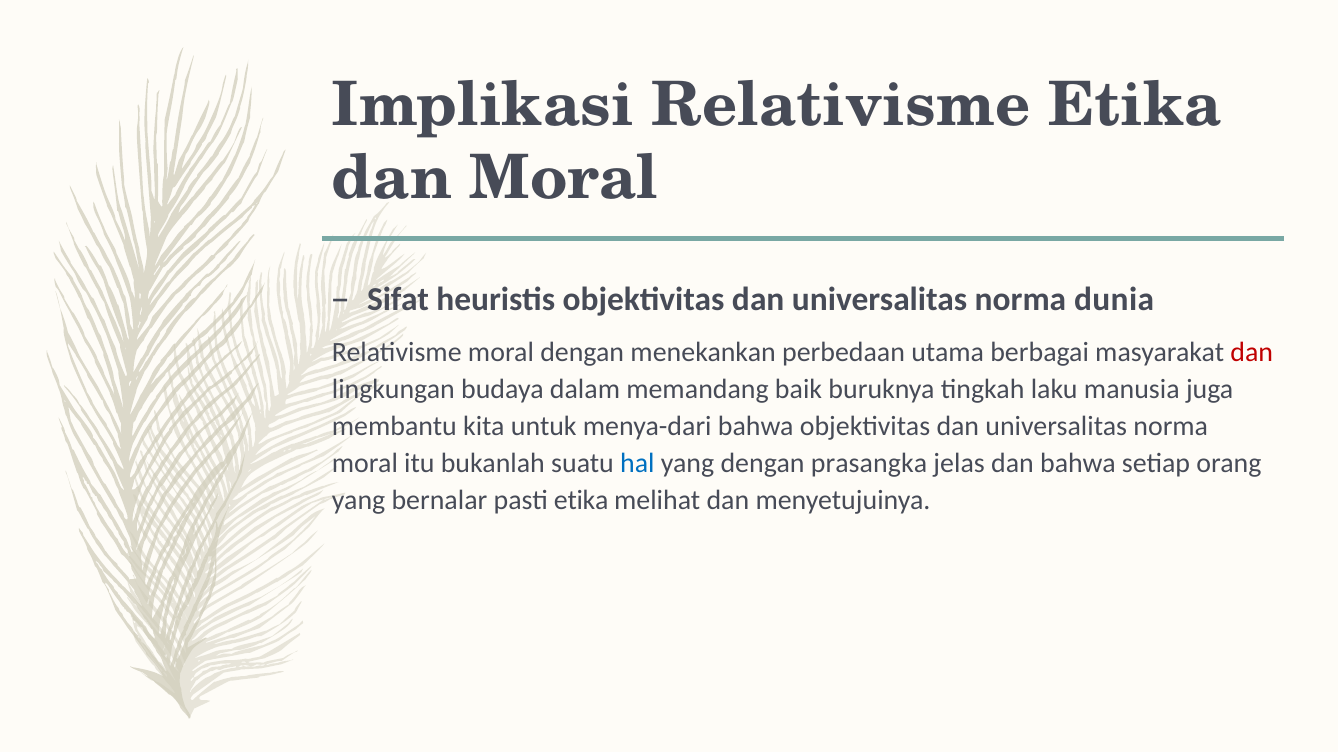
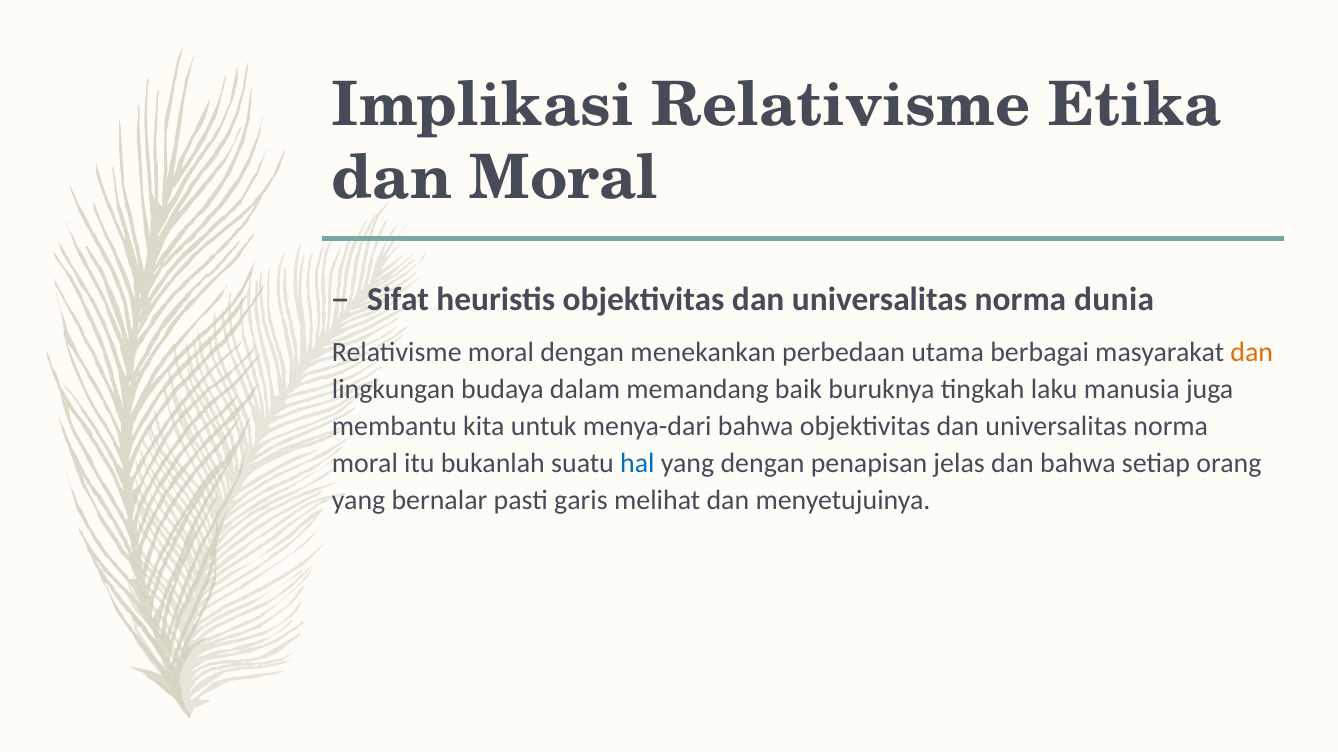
dan colour: red -> orange (1252, 352)
prasangka: prasangka -> penapisan (869, 464)
pasti etika: etika -> garis (581, 501)
